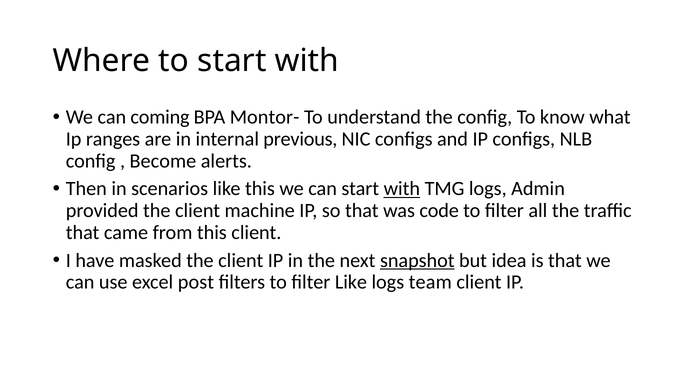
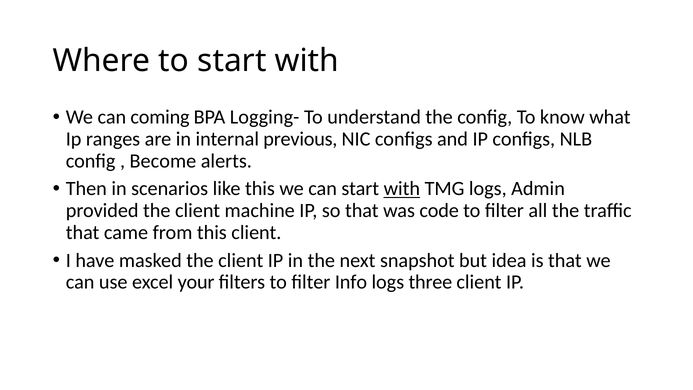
Montor-: Montor- -> Logging- (265, 117)
snapshot underline: present -> none (417, 260)
post: post -> your (196, 282)
filter Like: Like -> Info (351, 282)
team: team -> three (430, 282)
